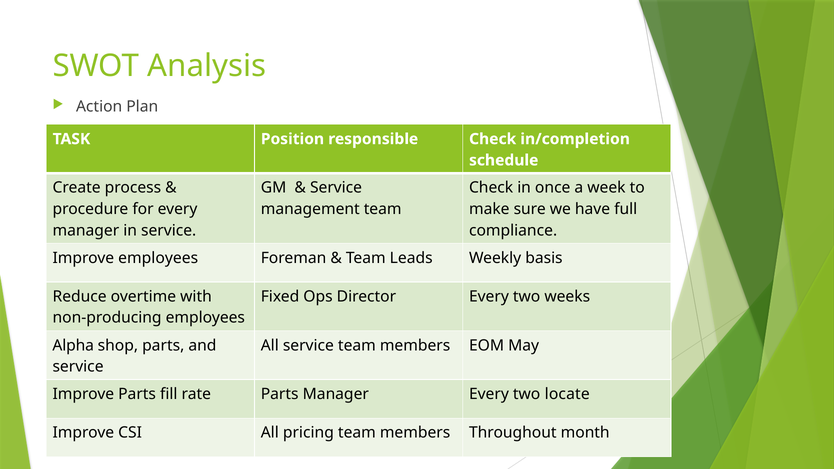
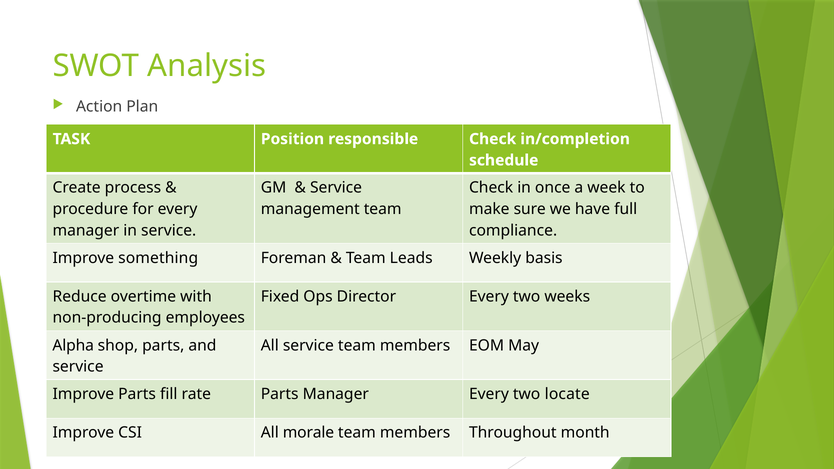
Improve employees: employees -> something (158, 258)
pricing: pricing -> morale (308, 433)
